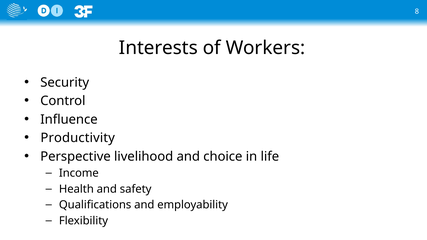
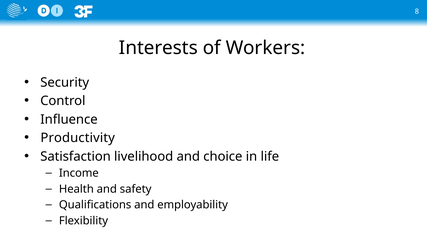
Perspective: Perspective -> Satisfaction (76, 157)
